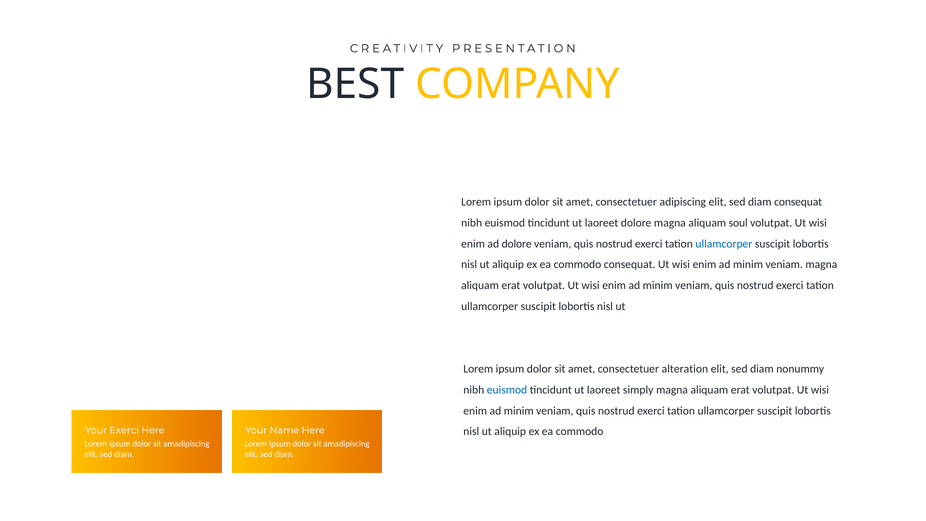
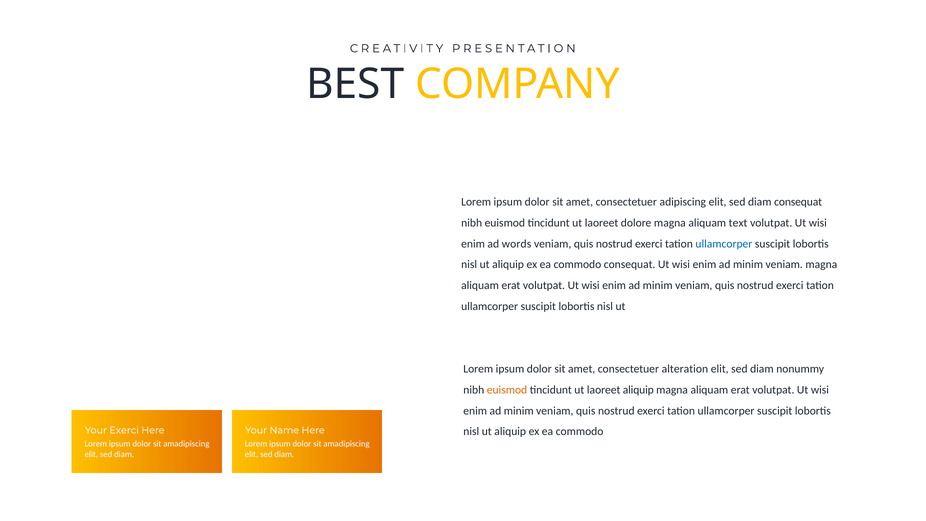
soul: soul -> text (738, 223)
ad dolore: dolore -> words (517, 244)
euismod colour: blue -> orange (507, 390)
laoreet simply: simply -> aliquip (638, 390)
